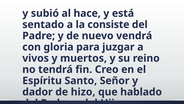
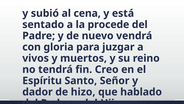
hace: hace -> cena (87, 13)
consiste: consiste -> procede (108, 24)
